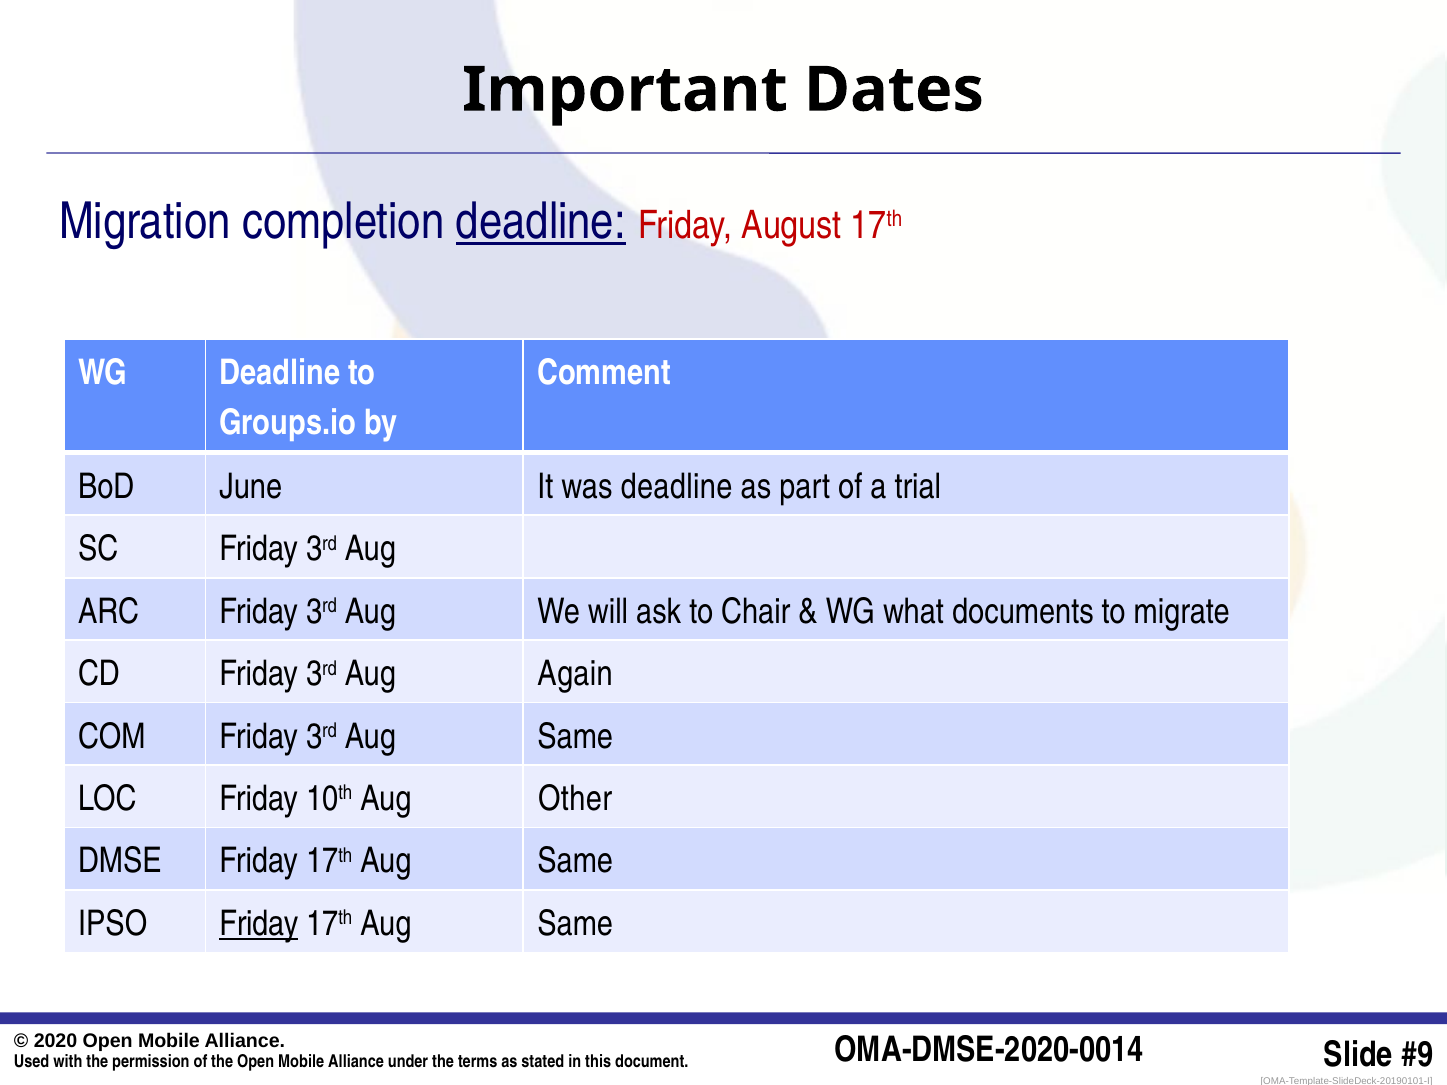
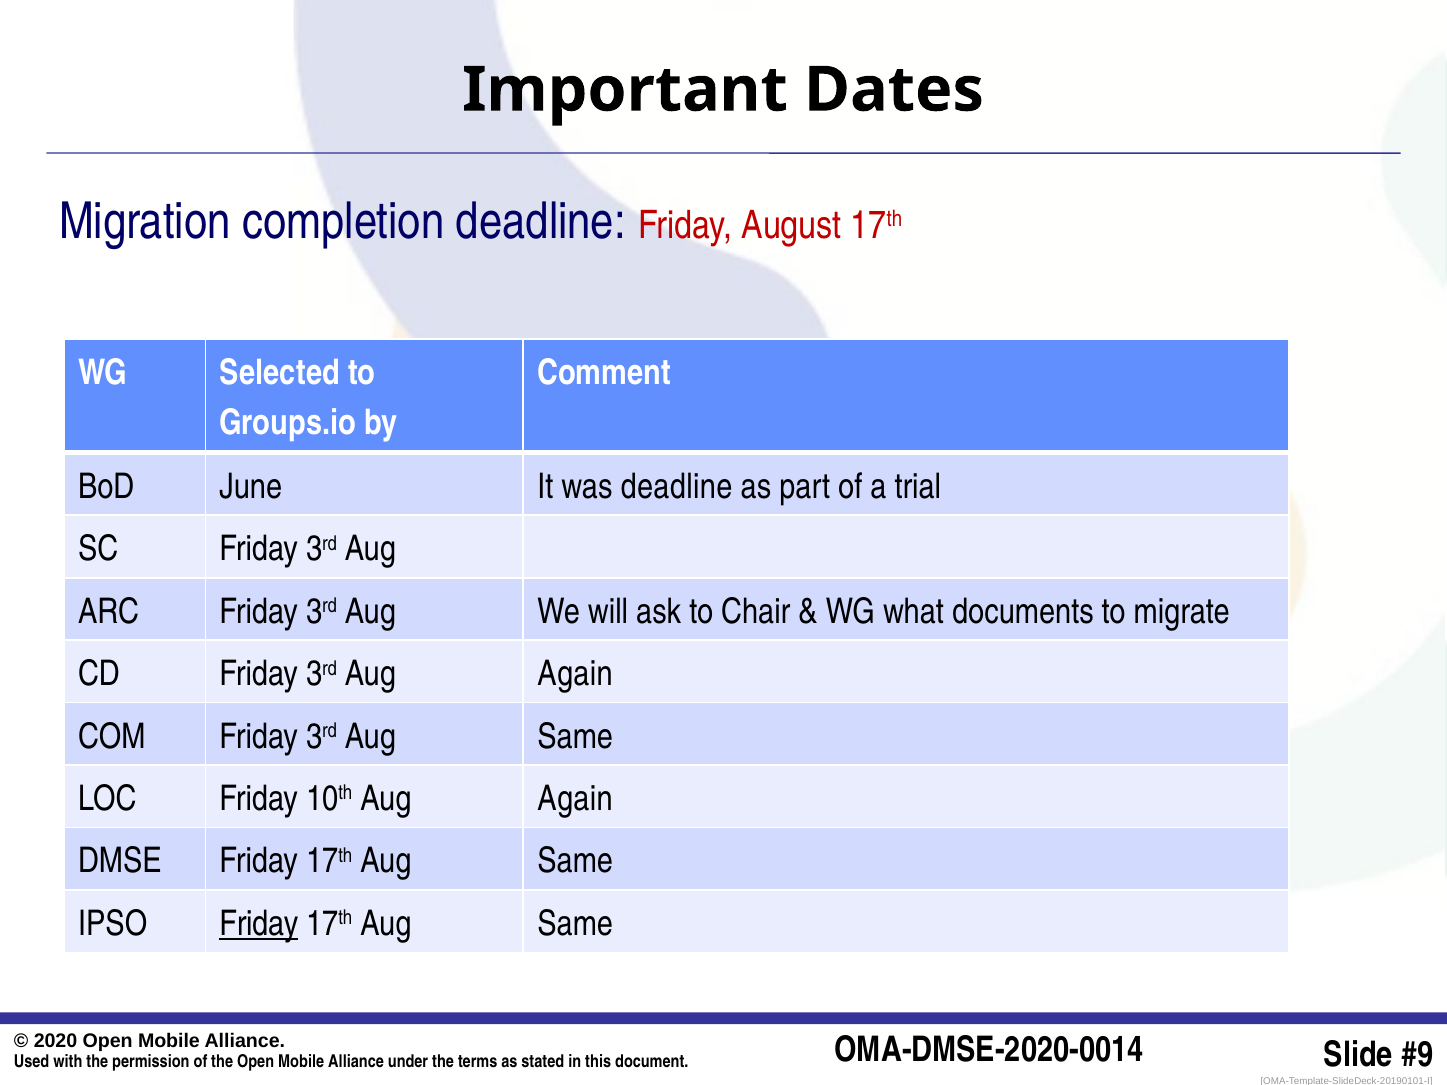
deadline underline: present -> none (541, 222)
WG Deadline: Deadline -> Selected (280, 373)
10th Aug Other: Other -> Again (575, 799)
